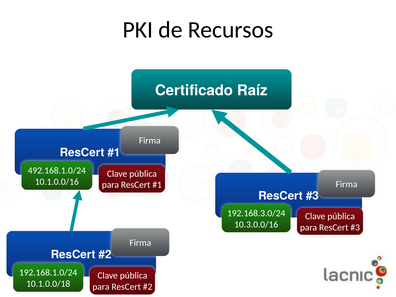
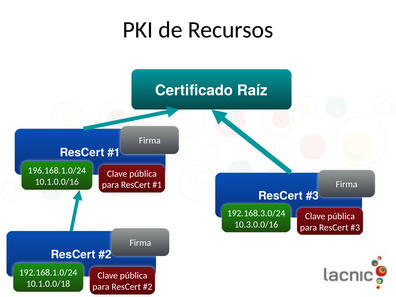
492.168.1.0/24: 492.168.1.0/24 -> 196.168.1.0/24 (57, 170)
